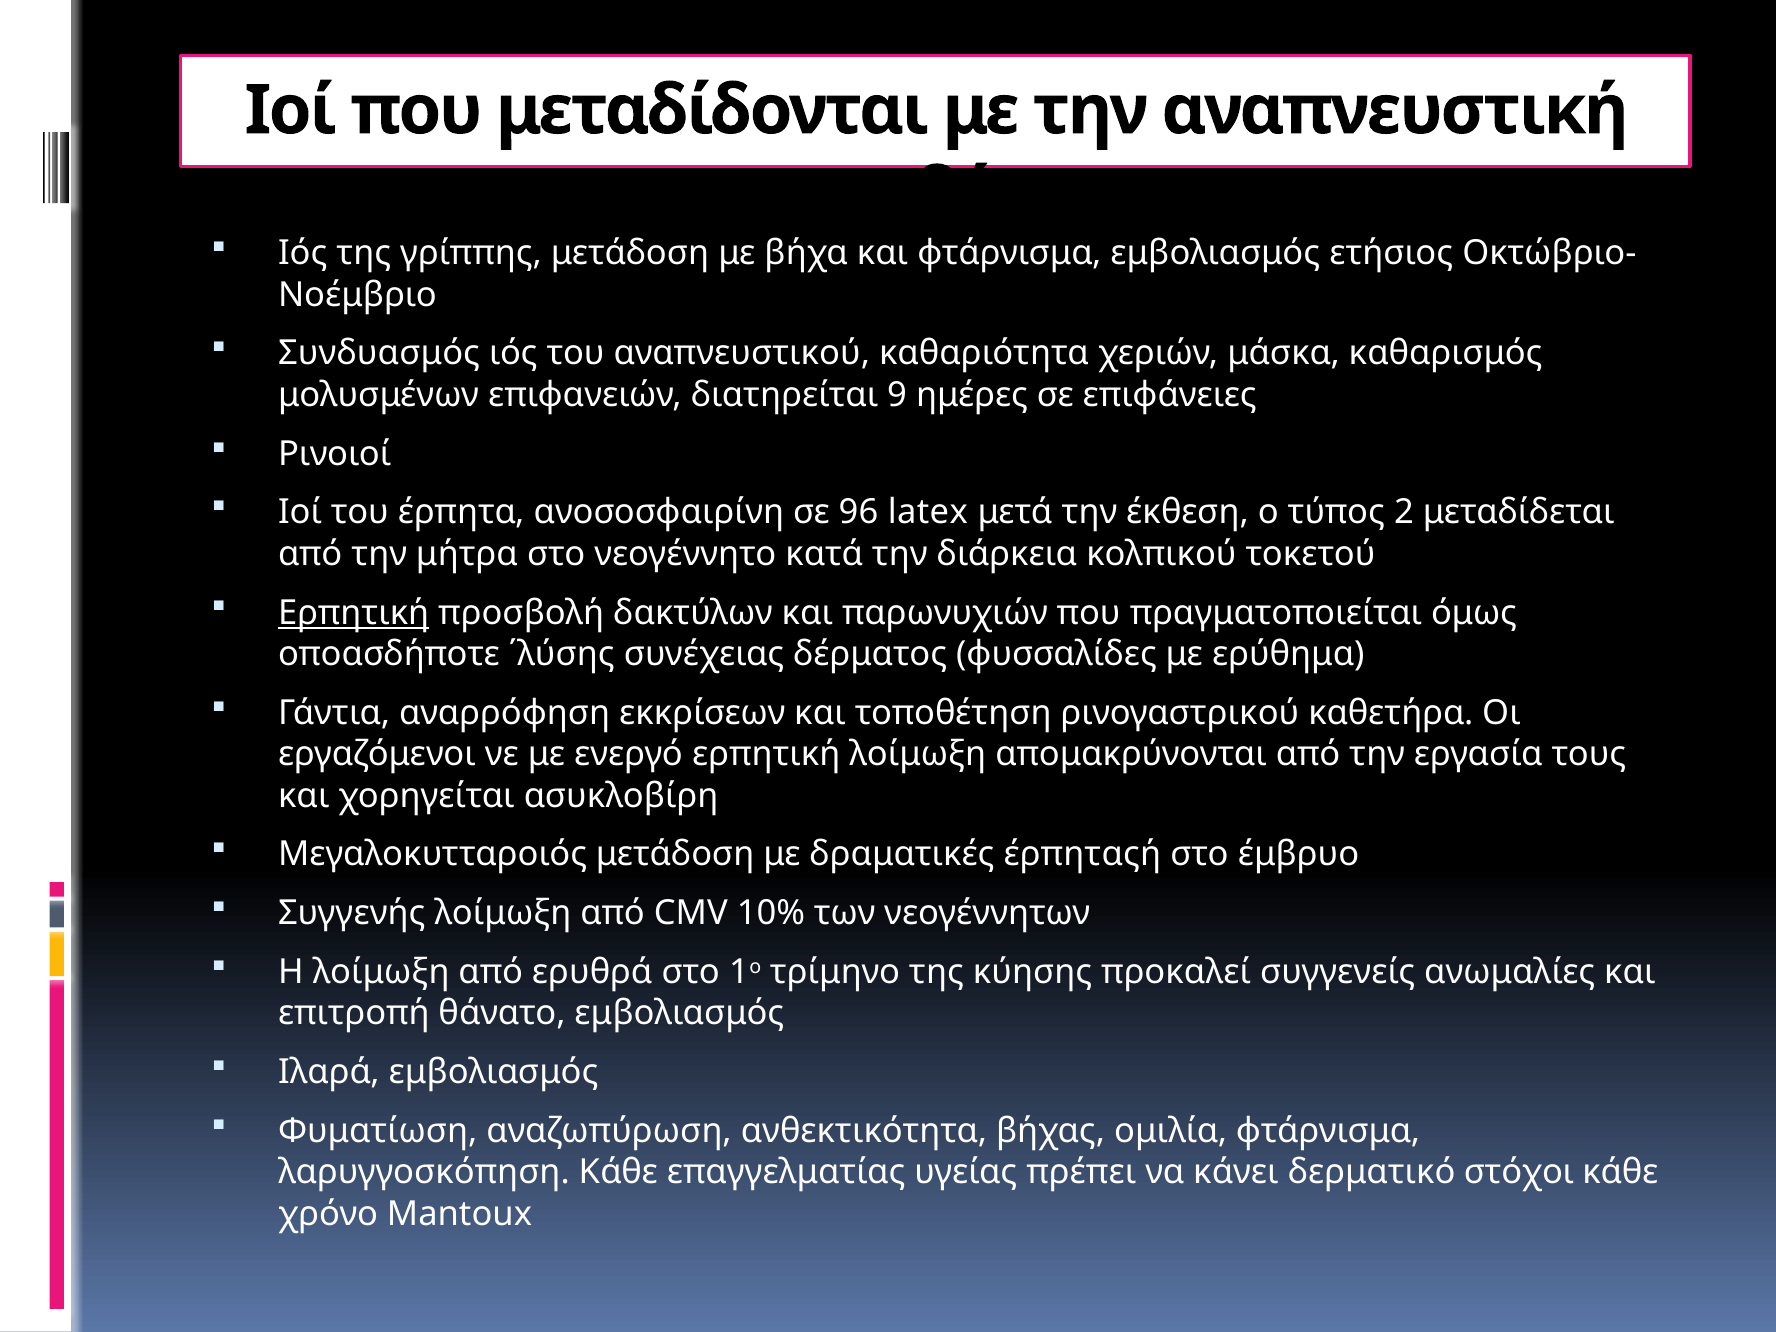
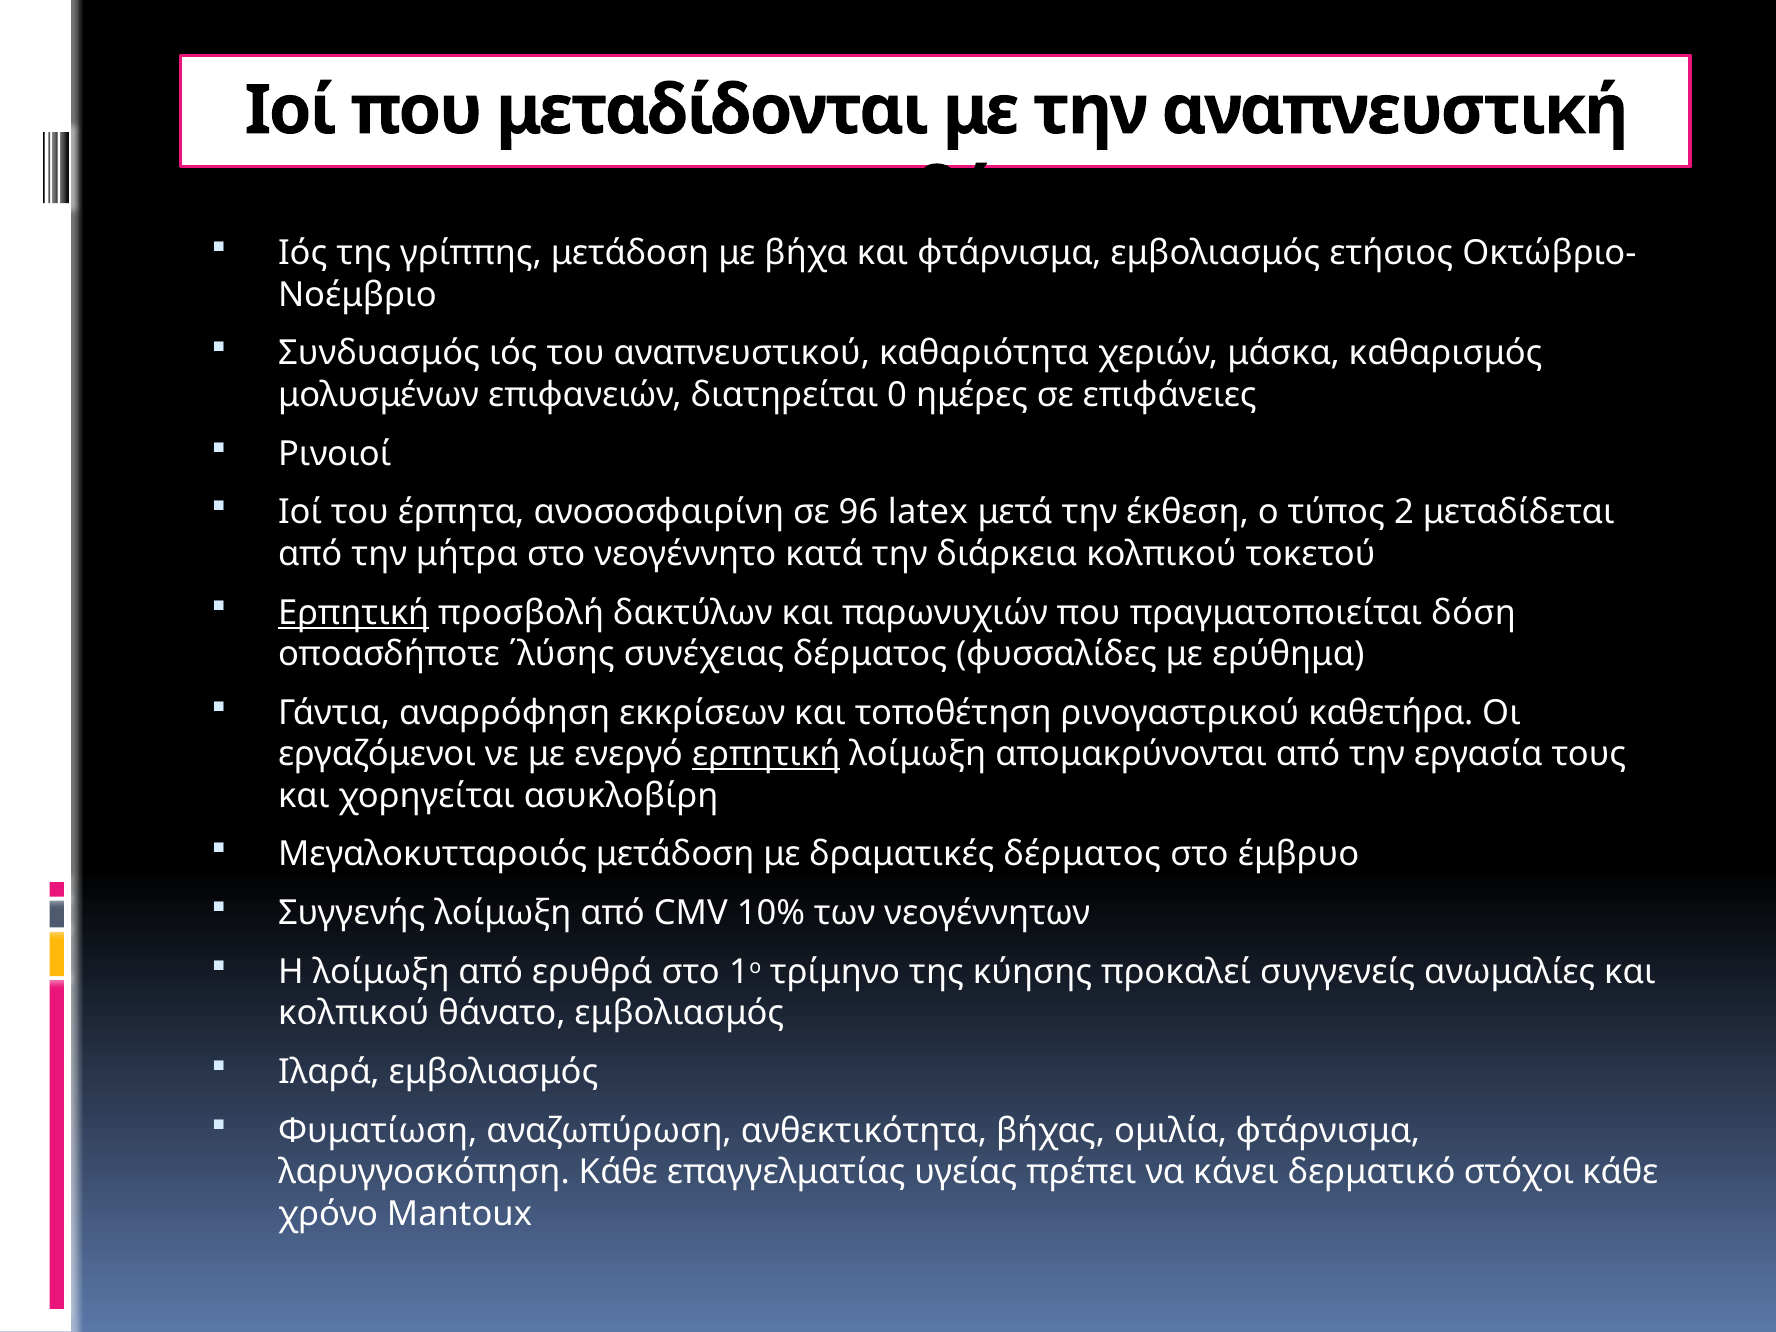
9: 9 -> 0 (897, 395)
όμως: όμως -> δόση (1474, 613)
ερπητική underline: none -> present (766, 754)
δραματικές έρπηταςή: έρπηταςή -> δέρματος (1082, 855)
επιτροπή: επιτροπή -> κολπικού (354, 1014)
